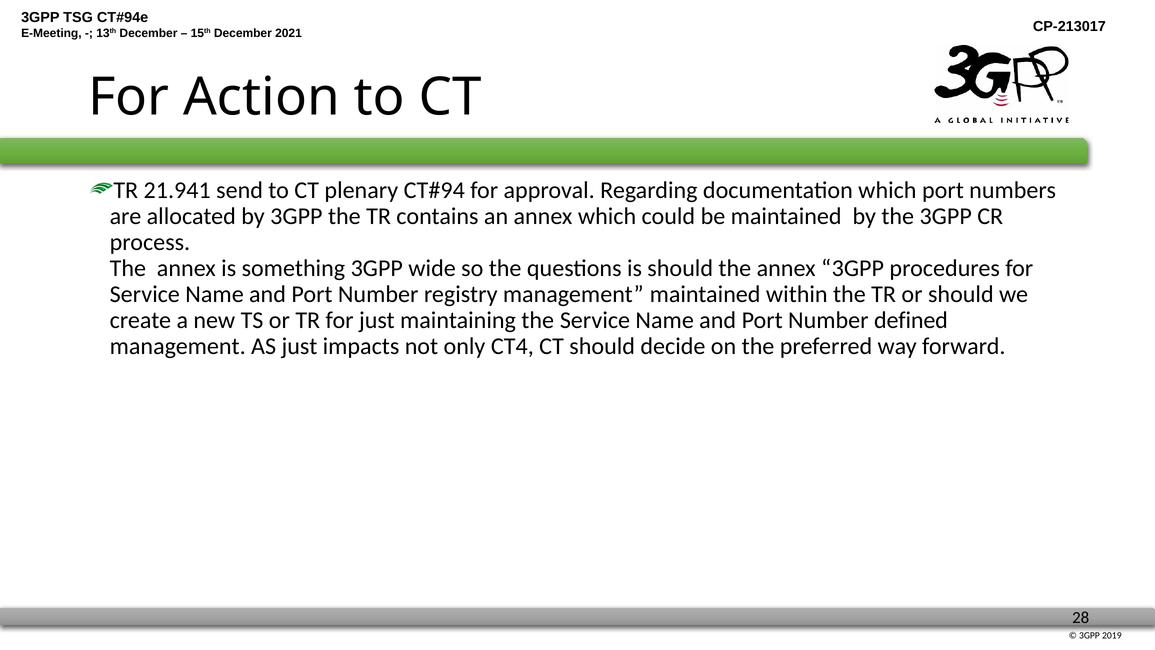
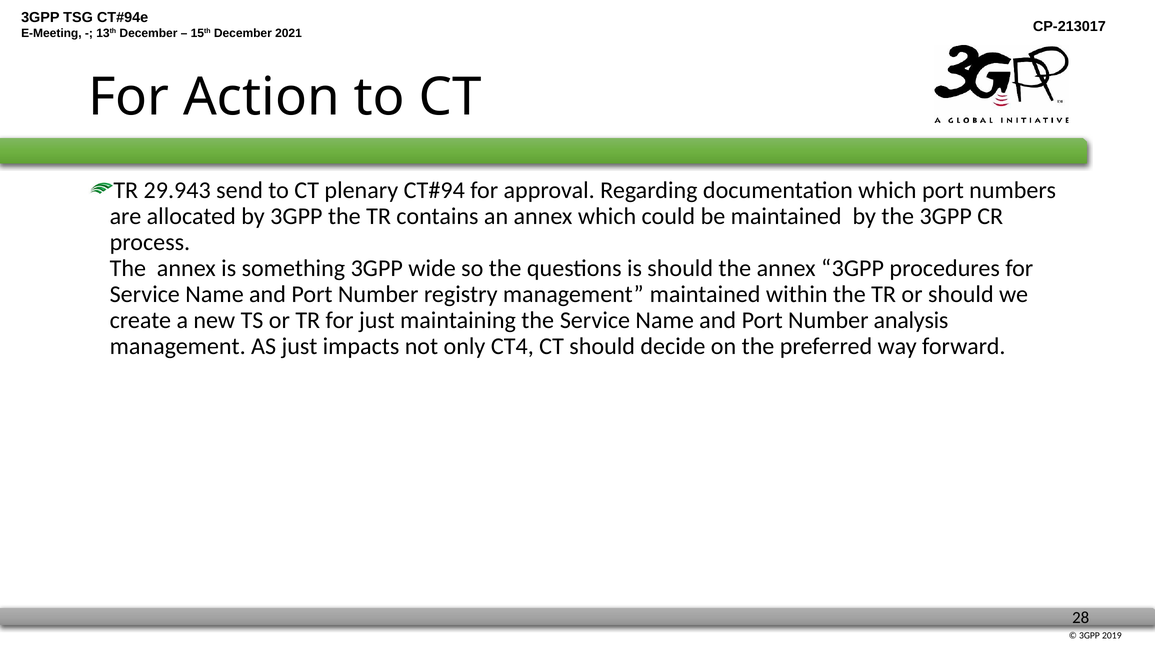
21.941: 21.941 -> 29.943 (177, 190)
defined: defined -> analysis (911, 320)
